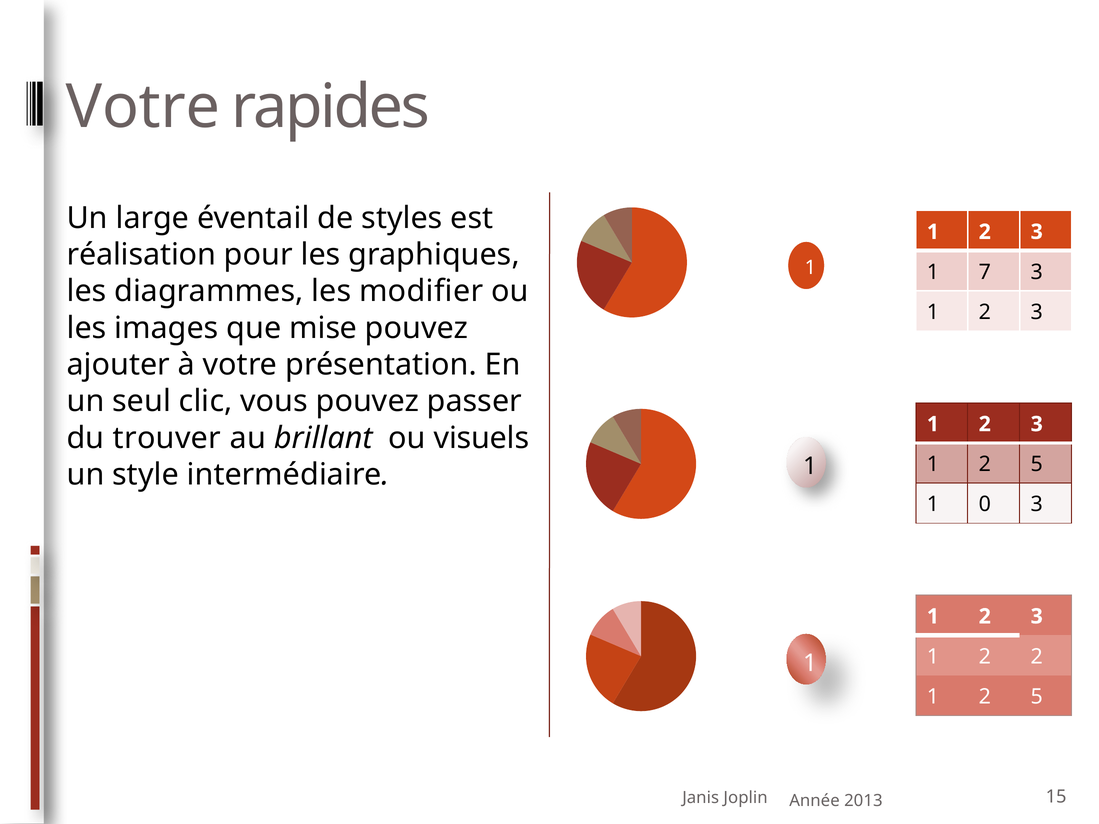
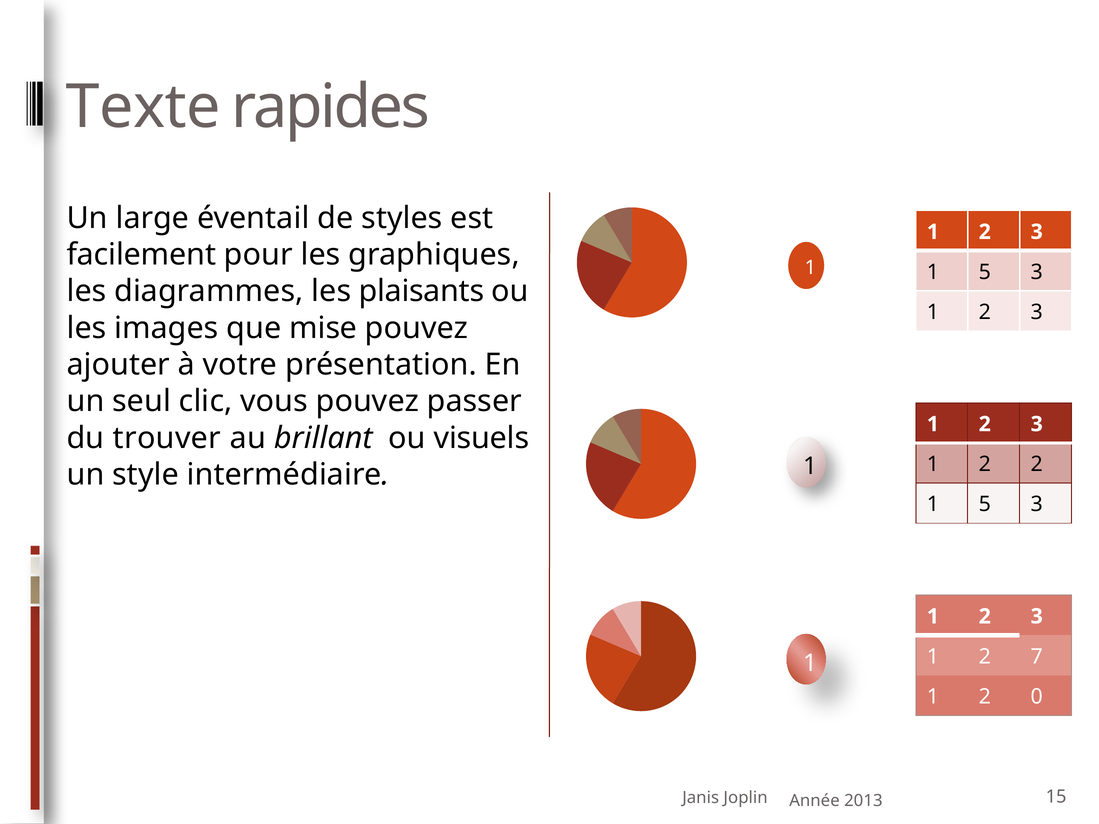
Votre: Votre -> Texte (143, 107)
réalisation: réalisation -> facilement (141, 255)
7: 7 -> 5 (985, 272)
modifier: modifier -> plaisants (421, 291)
5: 5 -> 2 (1037, 464)
0: 0 -> 5 (985, 505)
2 2: 2 -> 7 (1037, 657)
5: 5 -> 0 (1037, 697)
